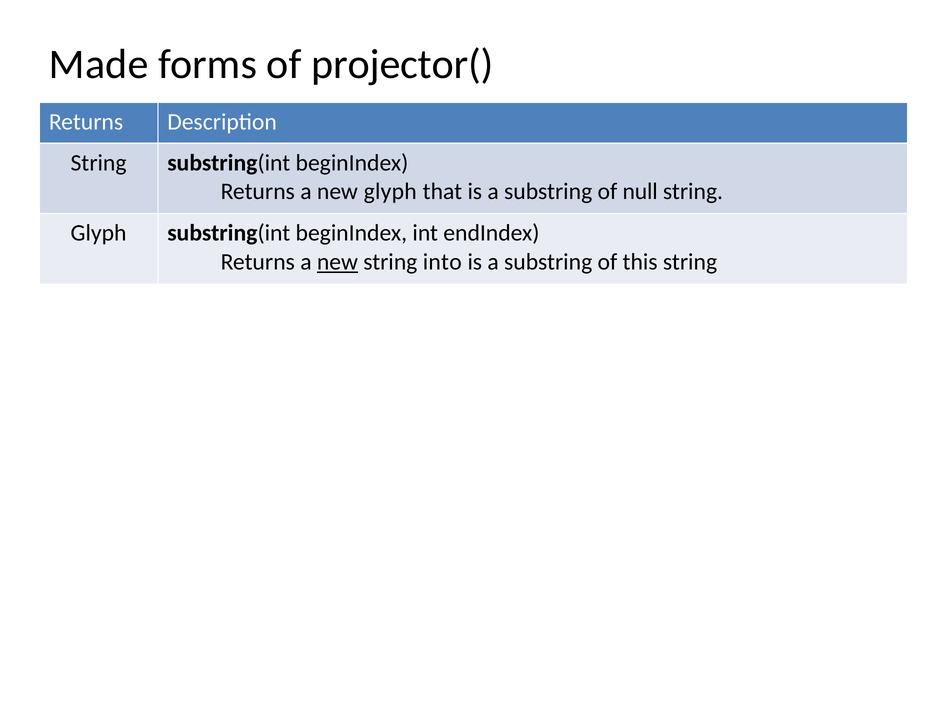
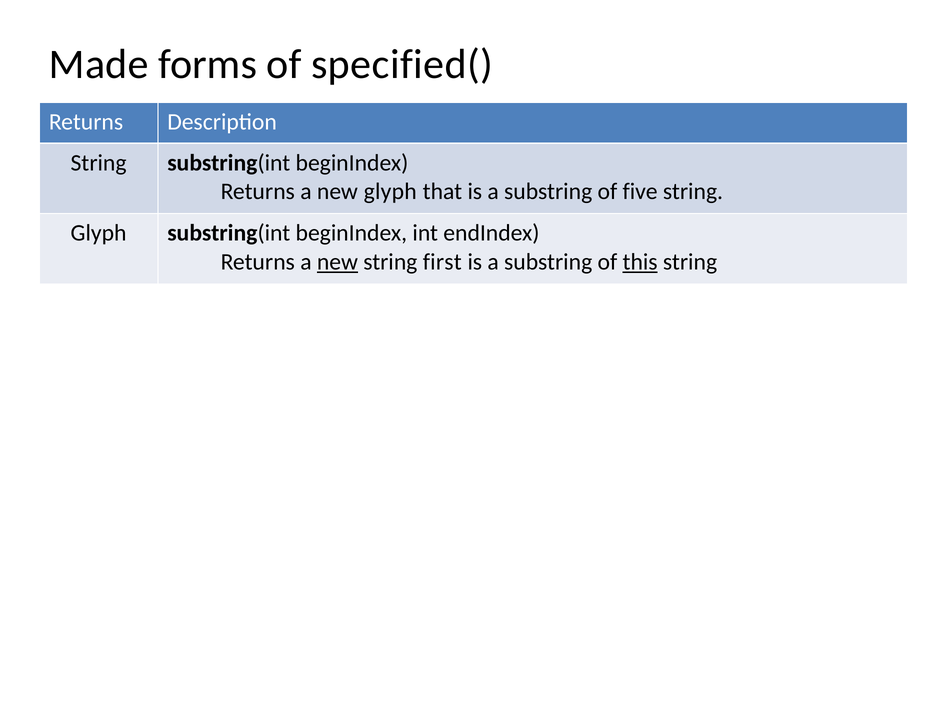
projector(: projector( -> specified( (402, 65)
null: null -> five (640, 192)
into: into -> first (442, 262)
this underline: none -> present (640, 262)
